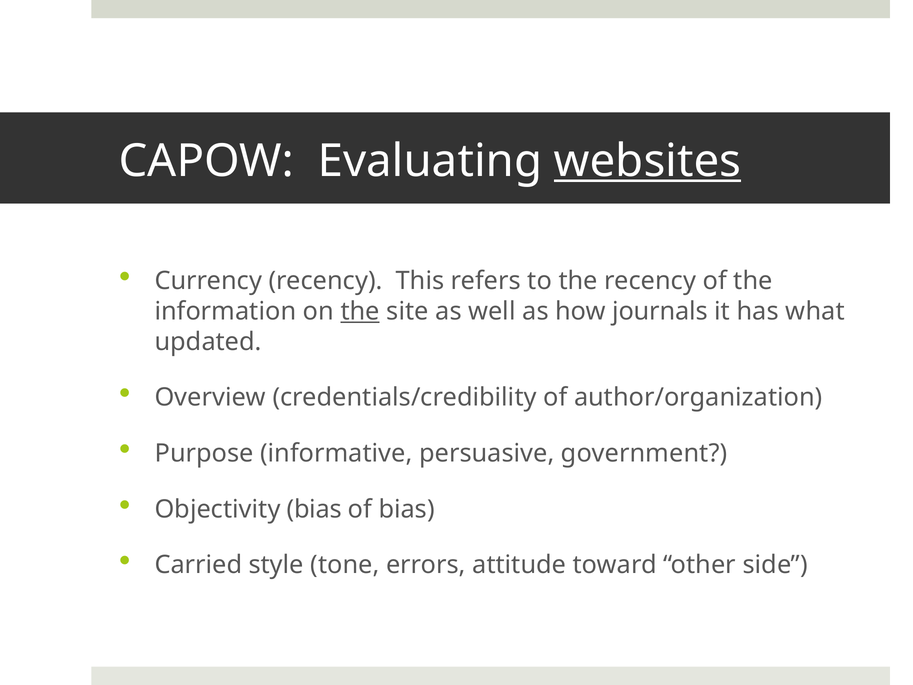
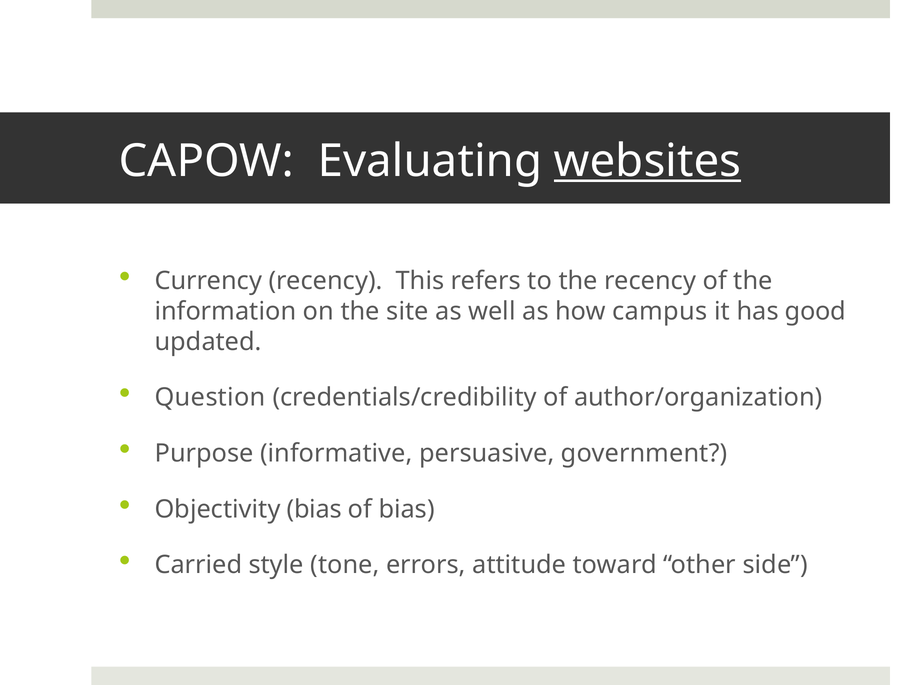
the underline: present -> none (360, 311)
journals: journals -> campus (660, 311)
what: what -> good (815, 311)
Overview: Overview -> Question (210, 397)
